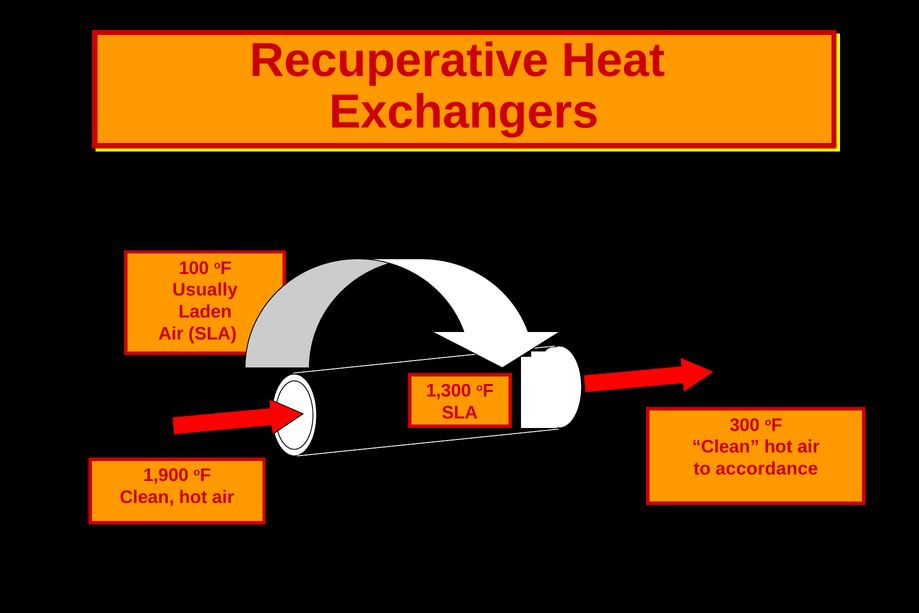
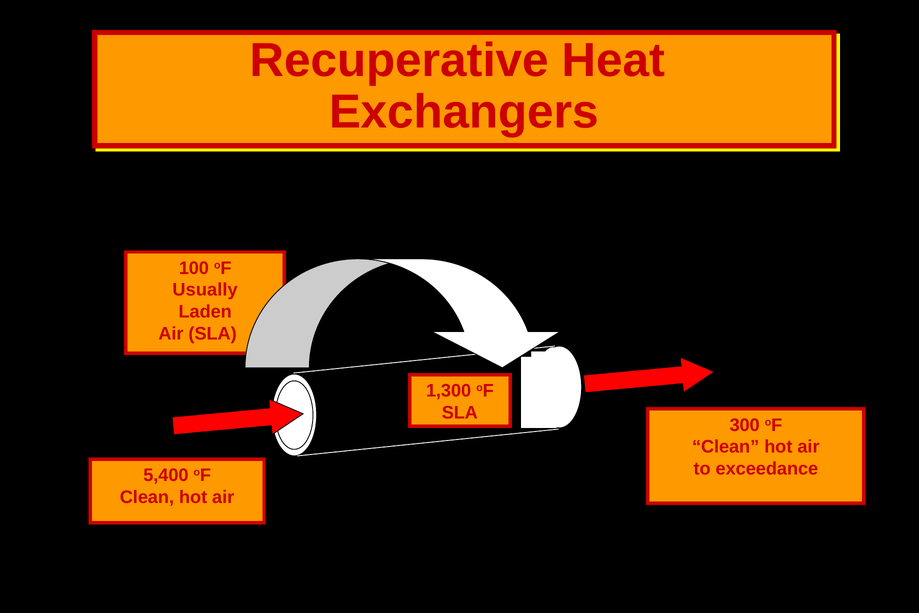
accordance: accordance -> exceedance (767, 468)
1,900: 1,900 -> 5,400 (166, 475)
